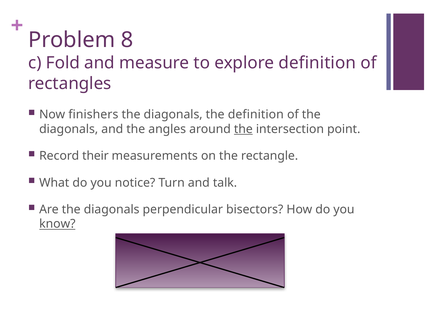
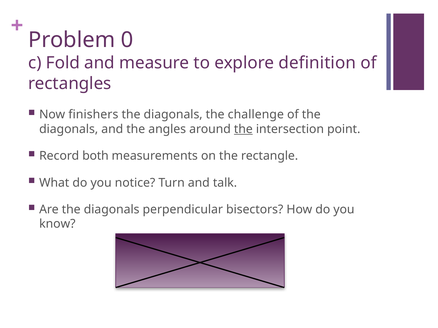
8: 8 -> 0 (127, 40)
the definition: definition -> challenge (256, 115)
their: their -> both (95, 156)
know underline: present -> none (57, 224)
